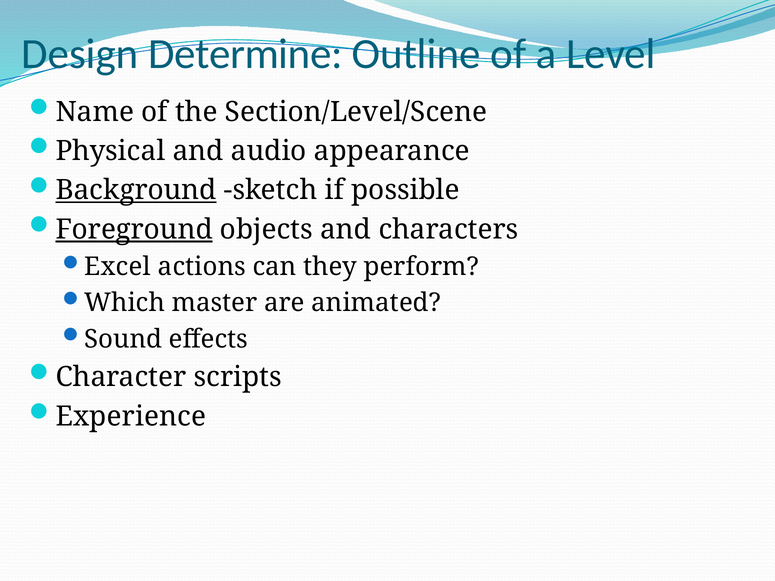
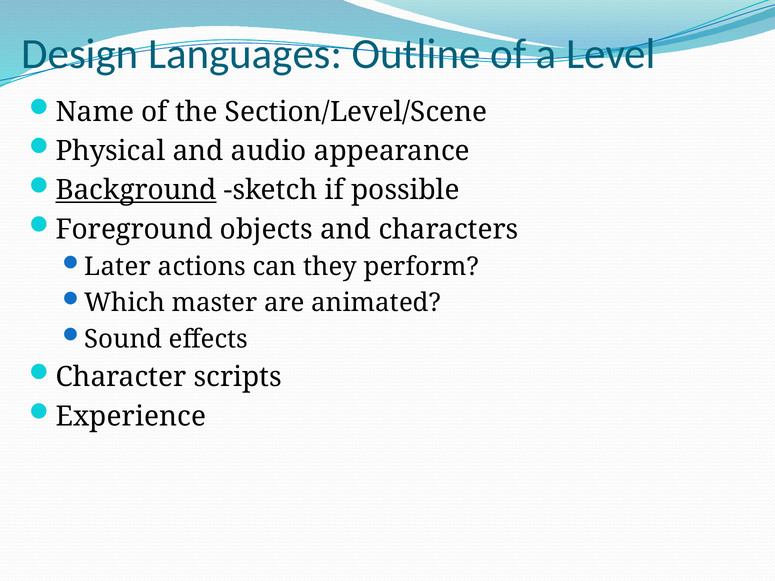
Determine: Determine -> Languages (245, 54)
Foreground underline: present -> none (134, 230)
Excel: Excel -> Later (118, 267)
